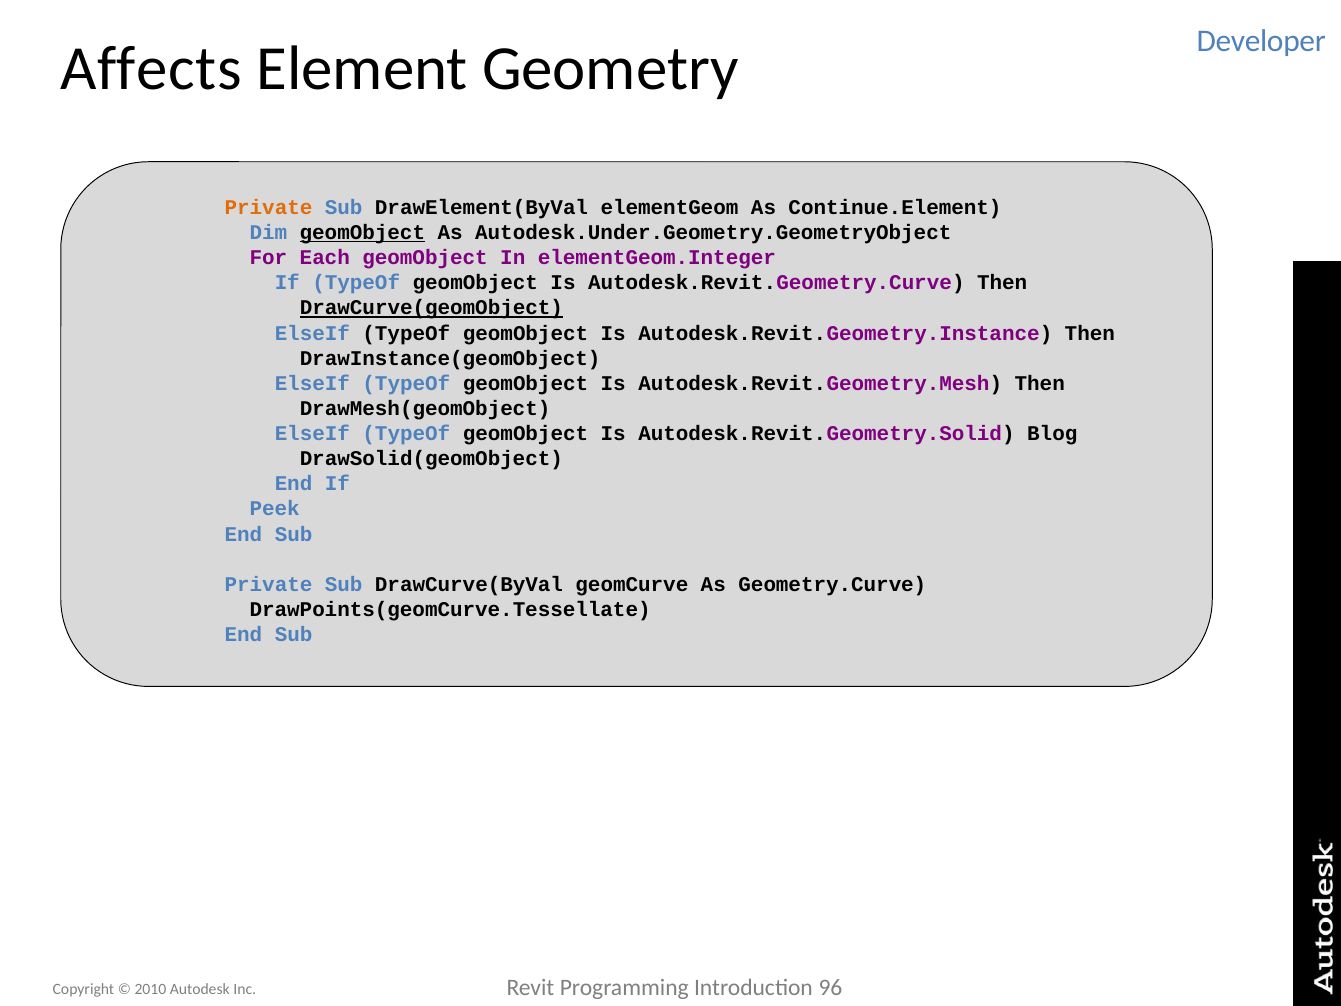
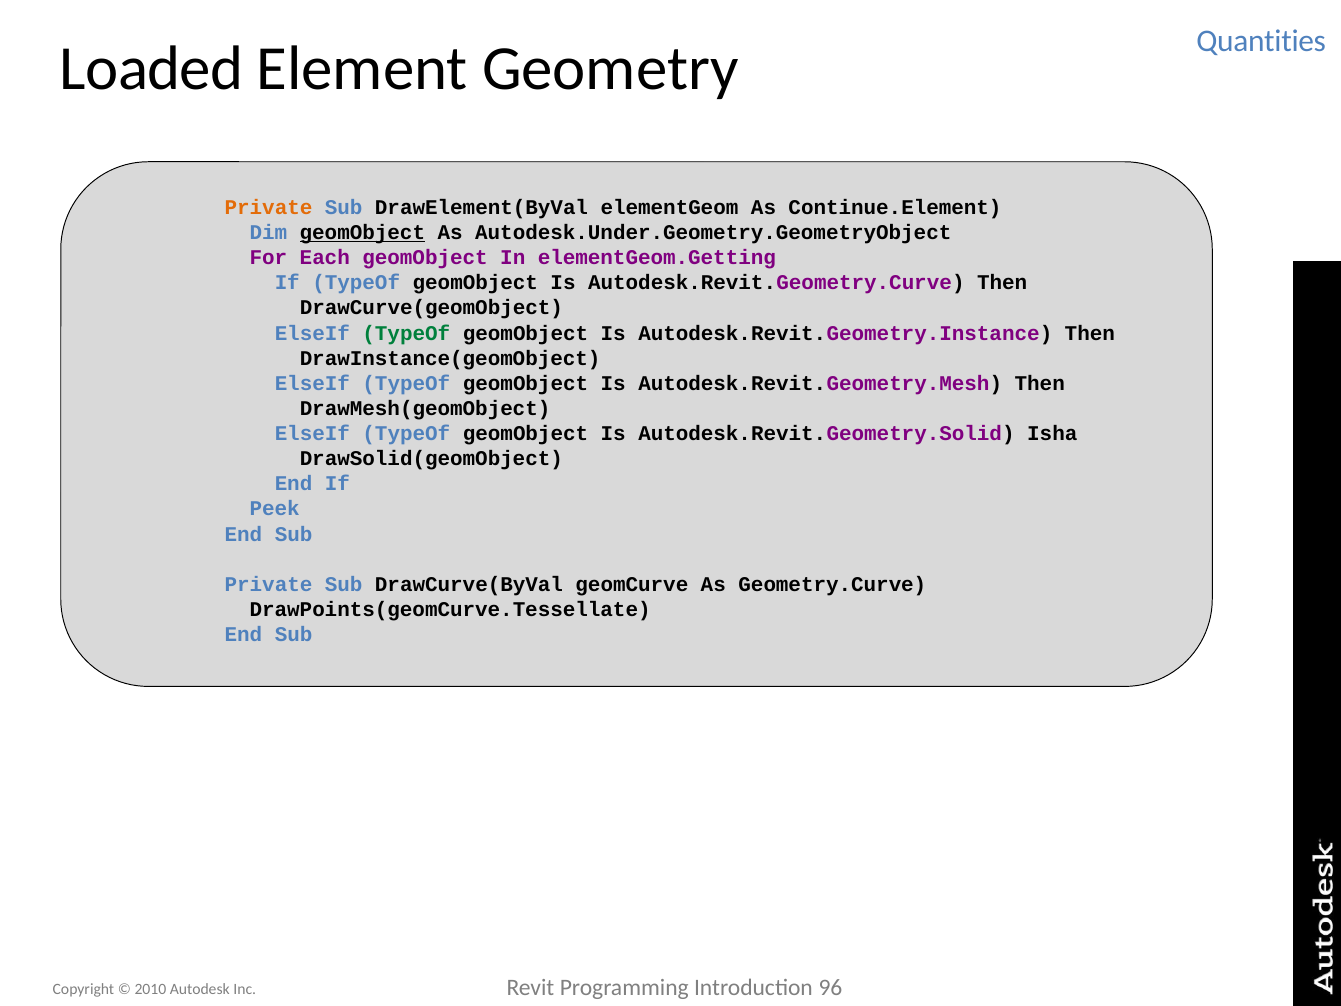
Developer: Developer -> Quantities (1261, 41)
Affects: Affects -> Loaded (152, 69)
elementGeom.Integer: elementGeom.Integer -> elementGeom.Getting (657, 258)
DrawCurve(geomObject underline: present -> none (431, 308)
TypeOf colour: black -> green (406, 333)
Blog: Blog -> Isha (1052, 434)
